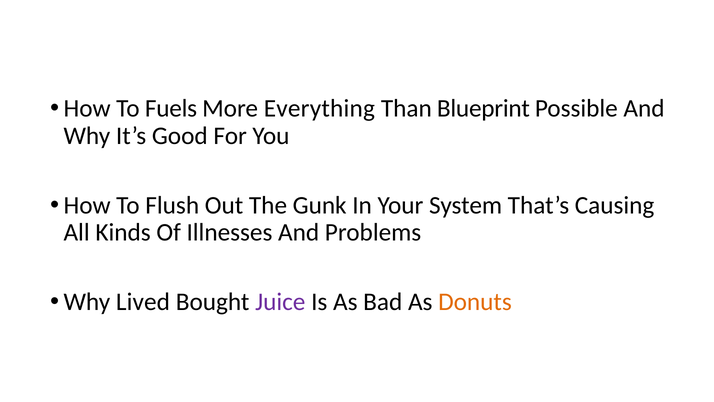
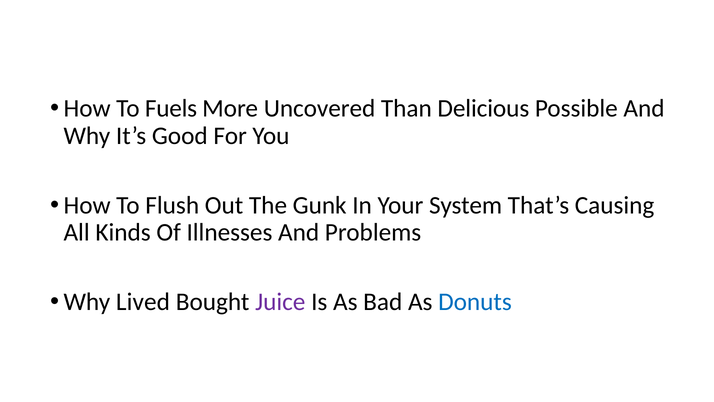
Everything: Everything -> Uncovered (320, 108)
Blueprint: Blueprint -> Delicious (483, 108)
Donuts colour: orange -> blue (475, 302)
